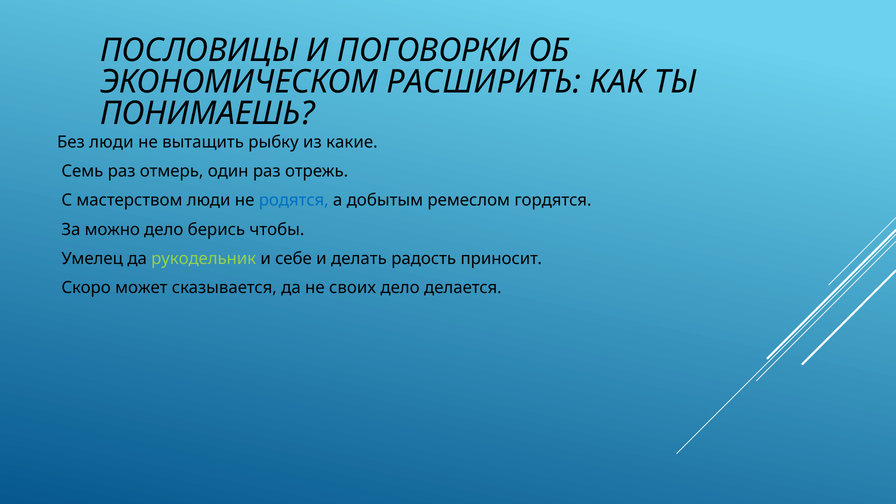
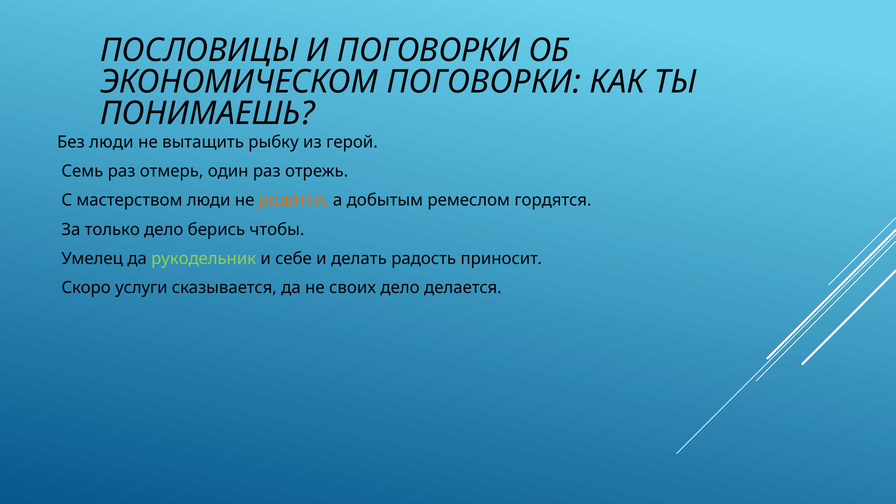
ЭКОНОМИЧЕСКОМ РАСШИРИТЬ: РАСШИРИТЬ -> ПОГОВОРКИ (484, 82)
какие: какие -> герой (352, 142)
родятся colour: blue -> orange (294, 200)
можно: можно -> только (112, 230)
может: может -> услуги (141, 288)
